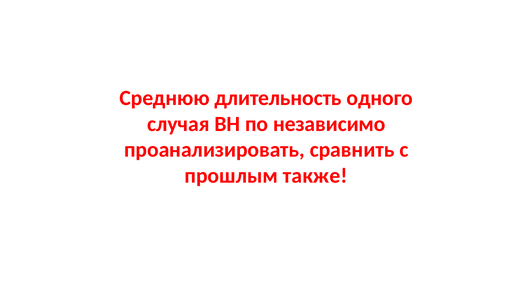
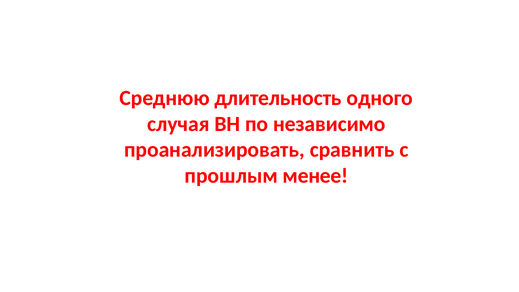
также: также -> менее (315, 176)
